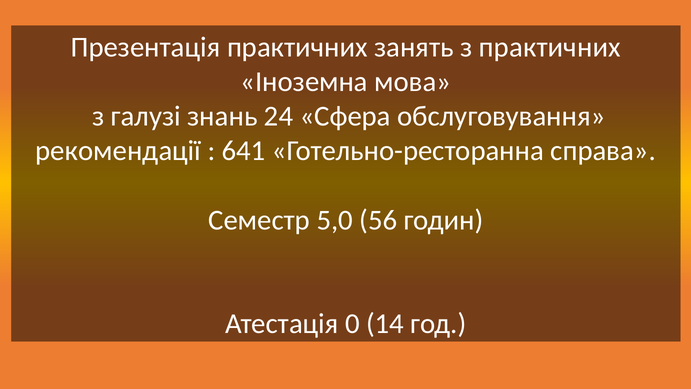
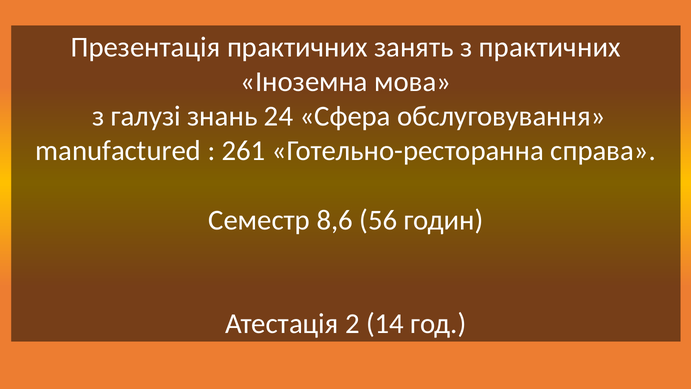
рекомендації: рекомендації -> manufactured (118, 151)
641: 641 -> 261 (244, 151)
5,0: 5,0 -> 8,6 (335, 220)
0: 0 -> 2 (352, 324)
